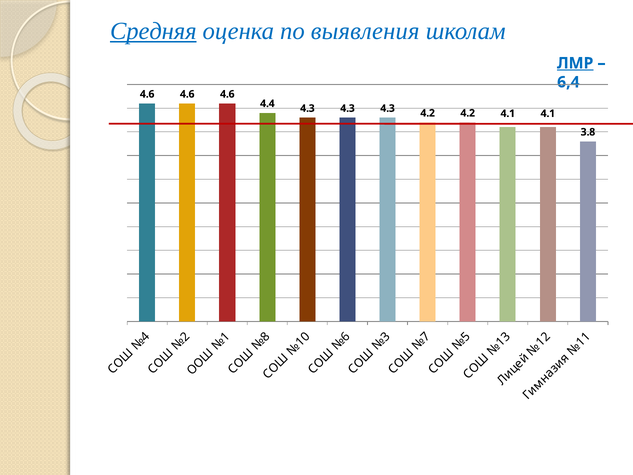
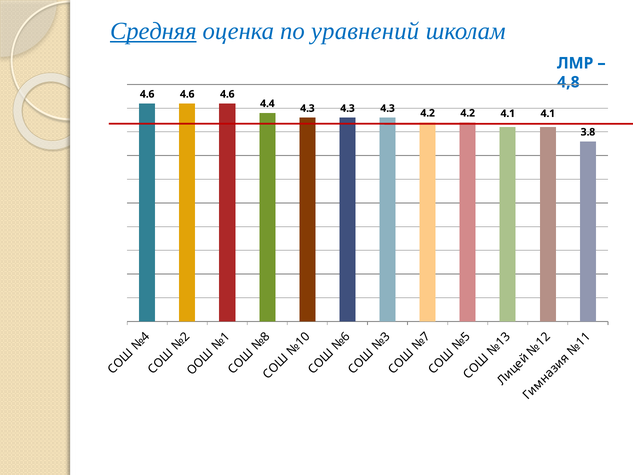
выявления: выявления -> уравнений (365, 31)
ЛМР underline: present -> none (575, 63)
6,4: 6,4 -> 4,8 (568, 82)
